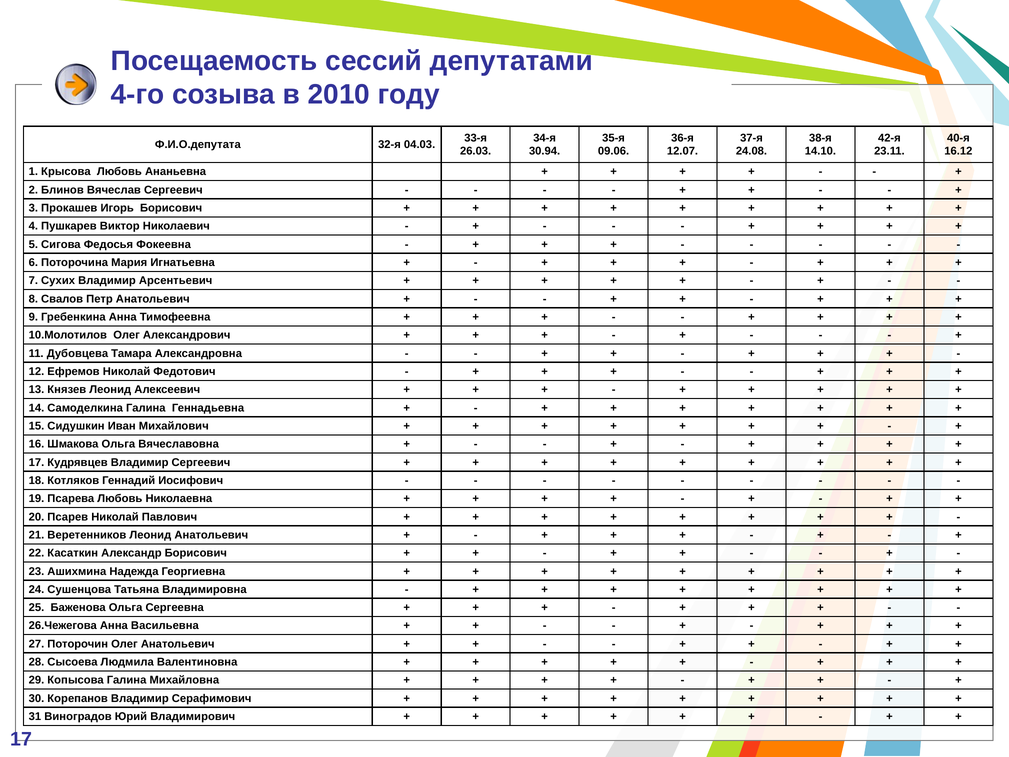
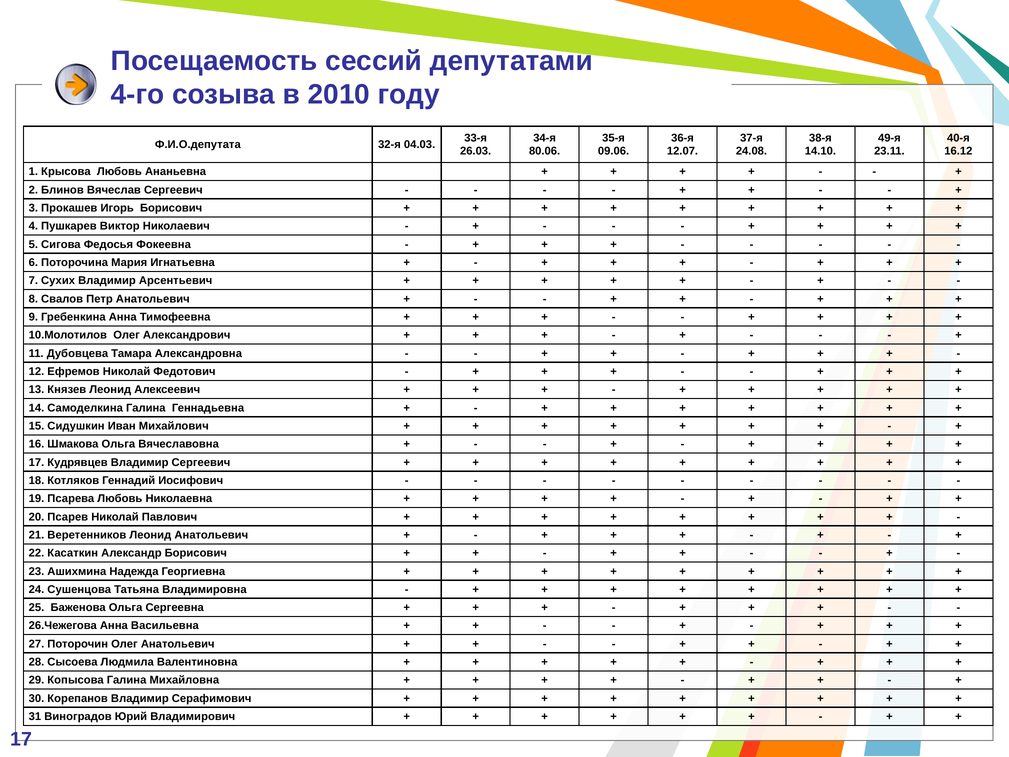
42-я: 42-я -> 49-я (889, 138)
30.94: 30.94 -> 80.06 (545, 151)
